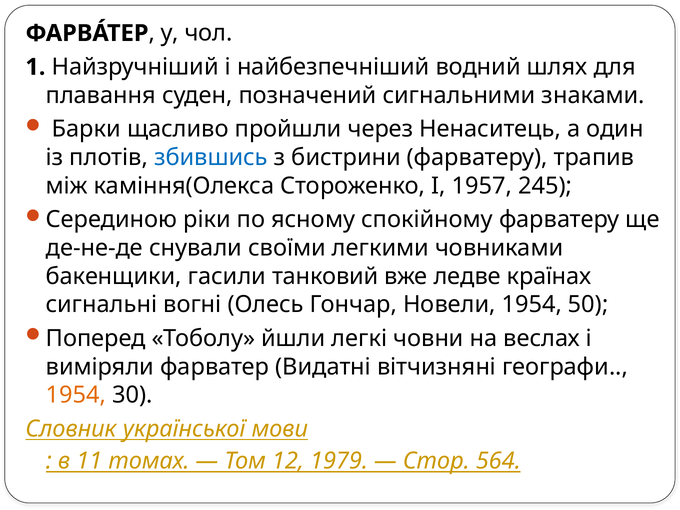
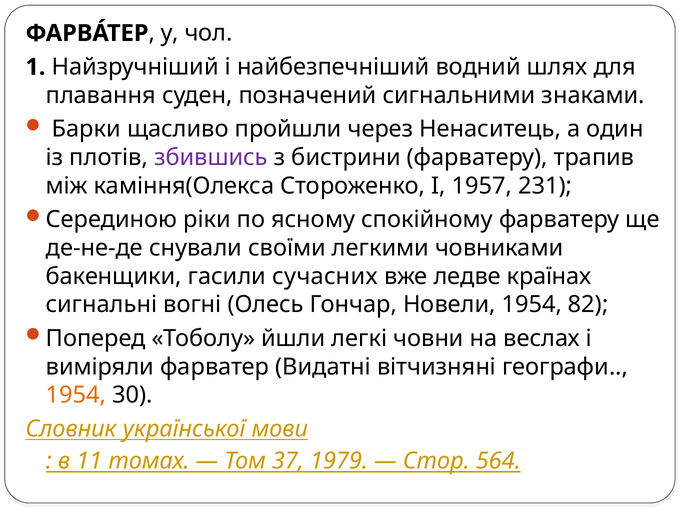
збившись colour: blue -> purple (211, 157)
245: 245 -> 231 (545, 186)
танковий: танковий -> сучасних (325, 276)
50: 50 -> 82 (588, 305)
12: 12 -> 37 (288, 461)
